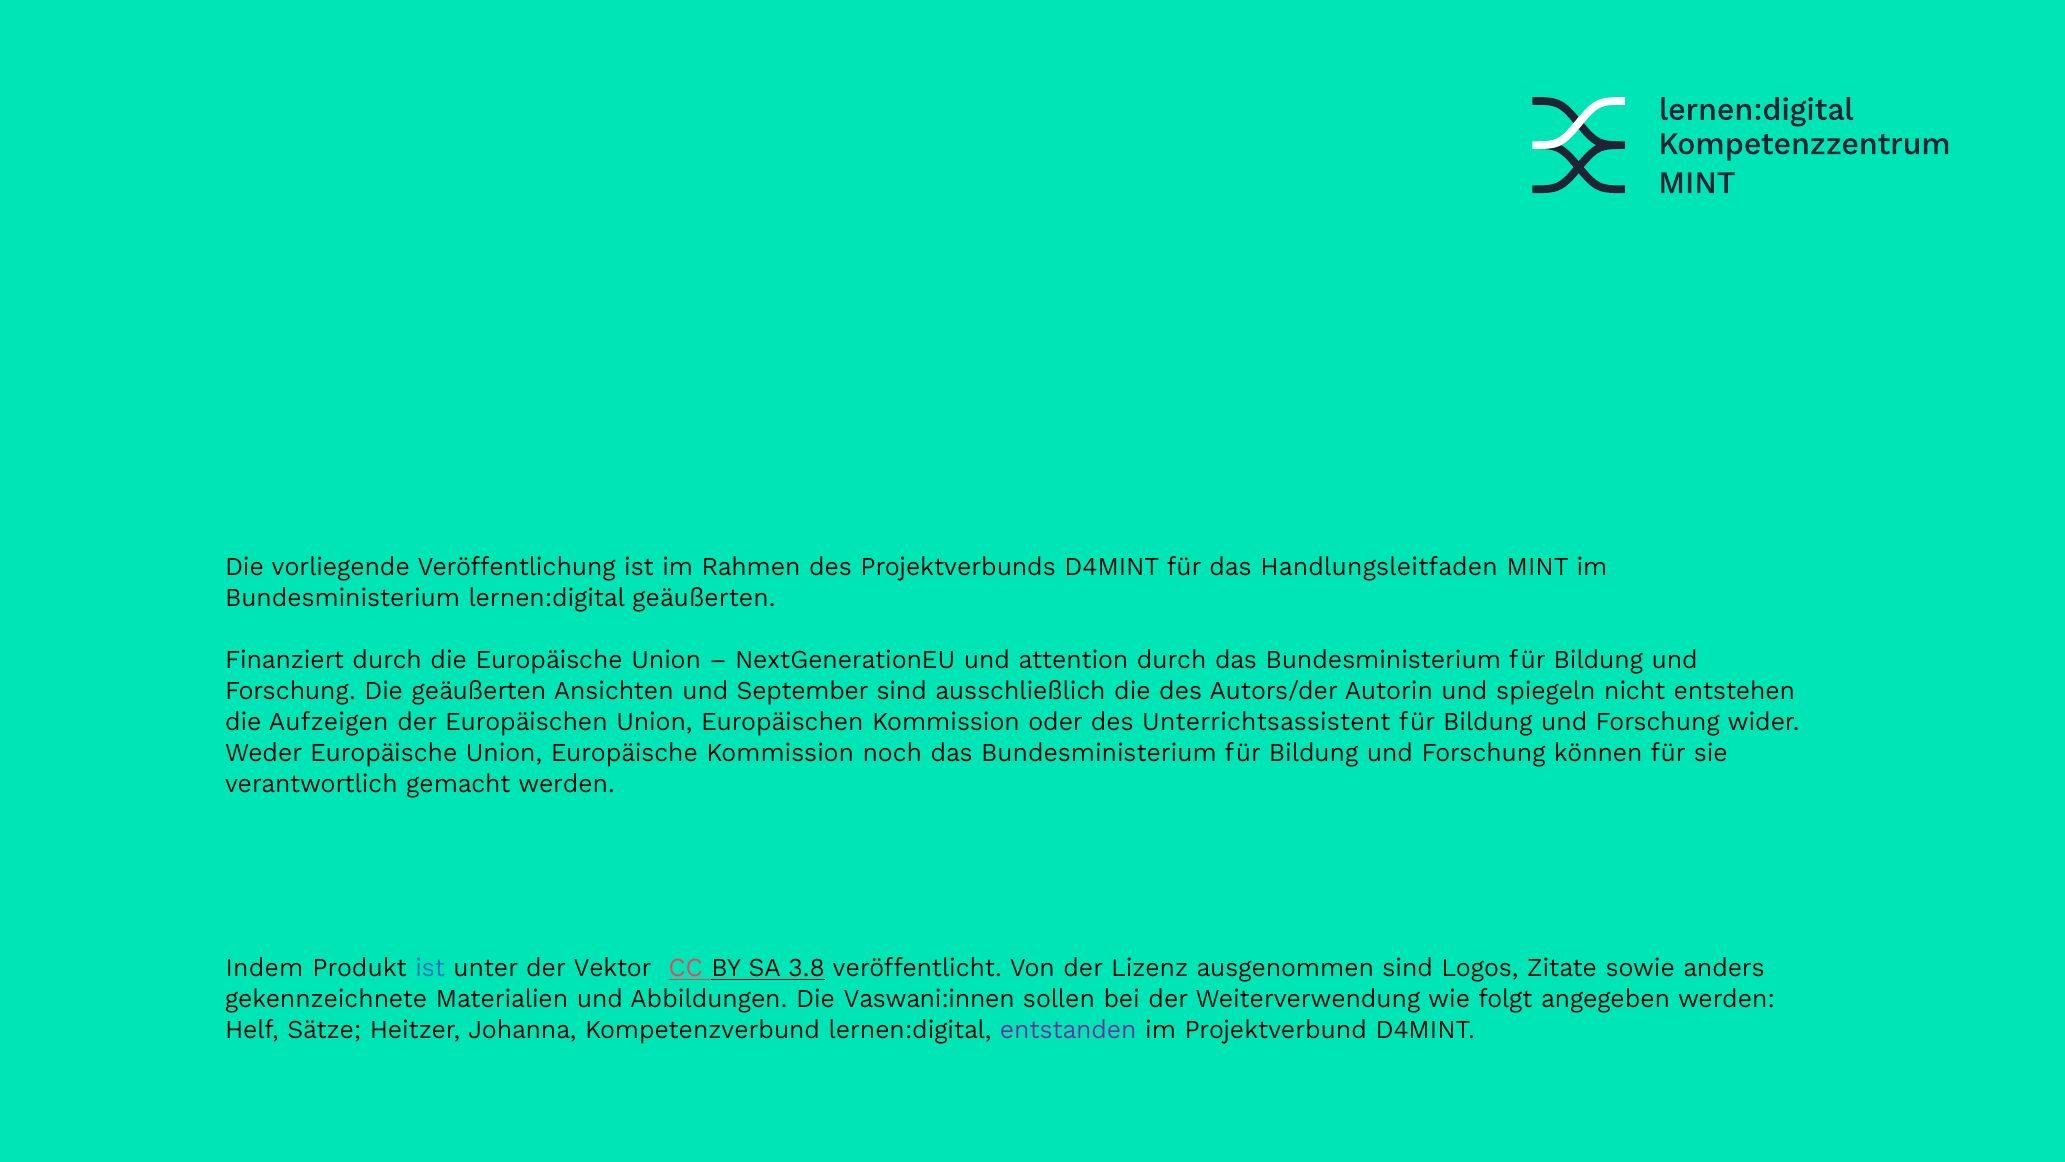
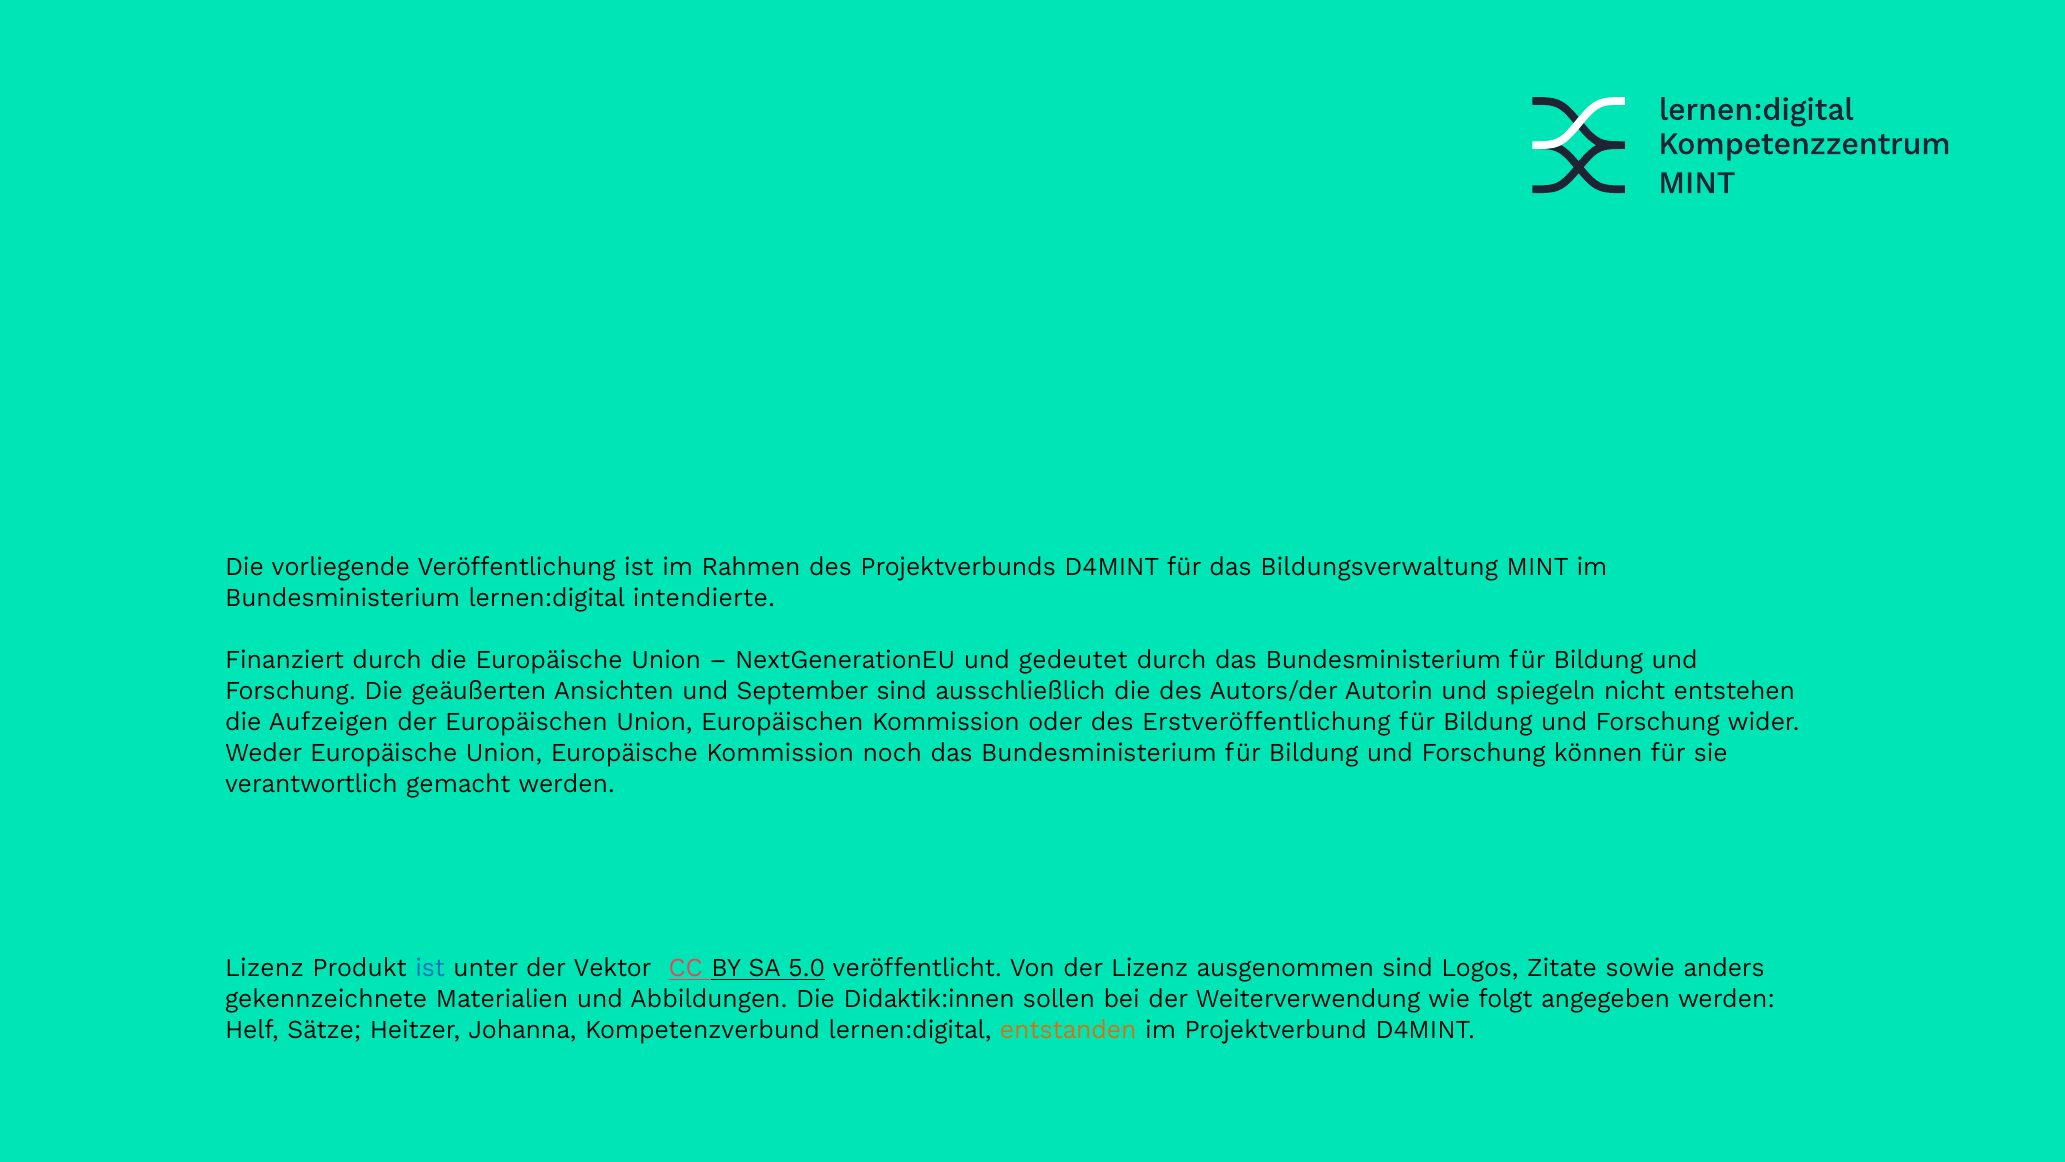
Handlungsleitfaden: Handlungsleitfaden -> Bildungsverwaltung (1379, 567)
lernen:digital geäußerten: geäußerten -> intendierte (704, 598)
attention: attention -> gedeutet (1073, 659)
Unterrichtsassistent: Unterrichtsassistent -> Erstveröffentlichung (1266, 721)
Indem: Indem -> Lizenz (264, 967)
3.8: 3.8 -> 5.0 (807, 967)
Vaswani:innen: Vaswani:innen -> Didaktik:innen (929, 998)
entstanden colour: purple -> orange (1068, 1029)
